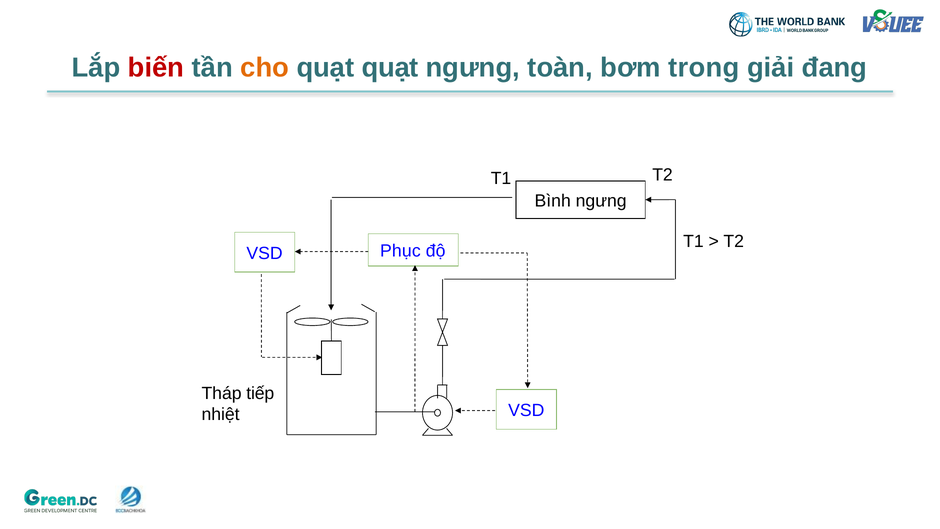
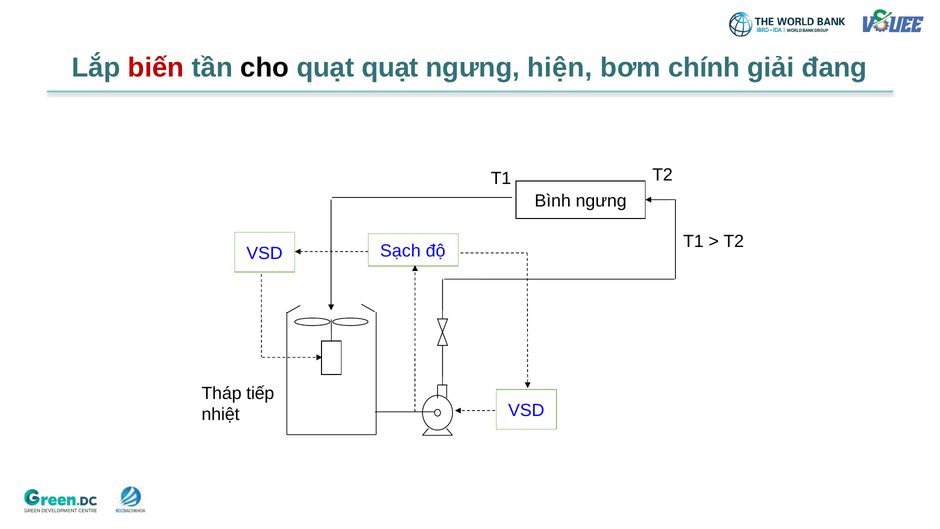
cho colour: orange -> black (265, 68)
toàn: toàn -> hiện (560, 68)
trong: trong -> chính (704, 68)
Phục: Phục -> Sạch (400, 251)
